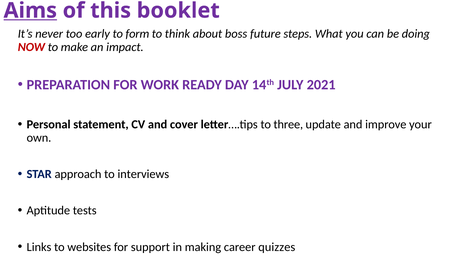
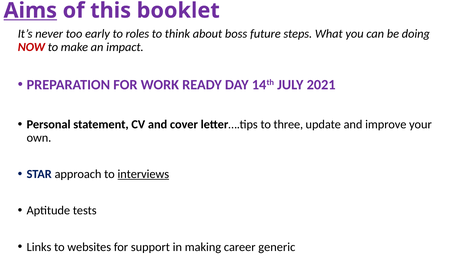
form: form -> roles (137, 34)
interviews underline: none -> present (143, 174)
quizzes: quizzes -> generic (277, 247)
